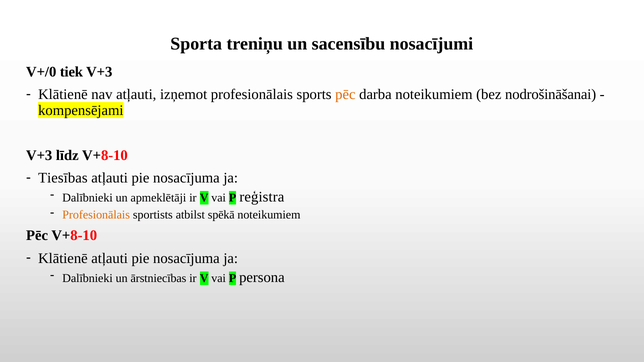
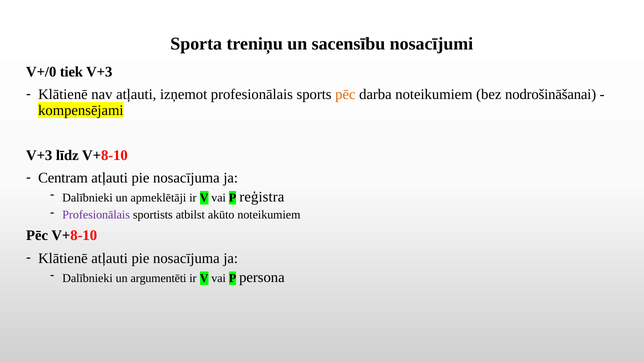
Tiesības: Tiesības -> Centram (63, 178)
Profesionālais colour: orange -> purple (96, 215)
spēkā: spēkā -> akūto (221, 215)
ārstniecības: ārstniecības -> argumentēti (159, 278)
